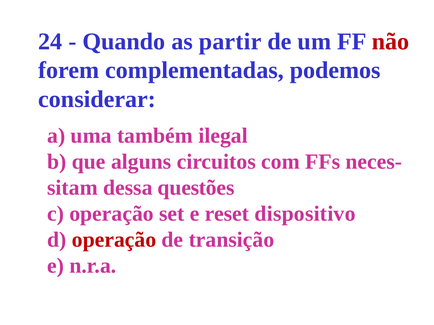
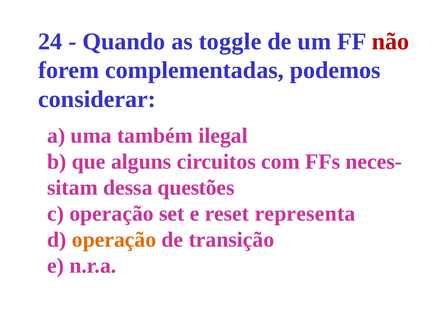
partir: partir -> toggle (230, 41)
dispositivo: dispositivo -> representa (305, 214)
operação colour: red -> orange (114, 240)
